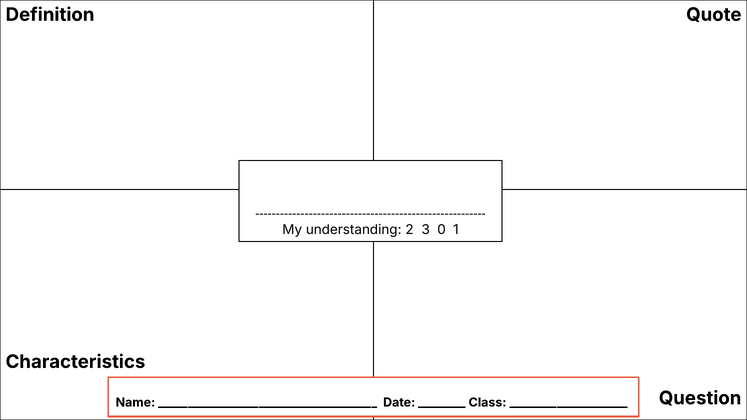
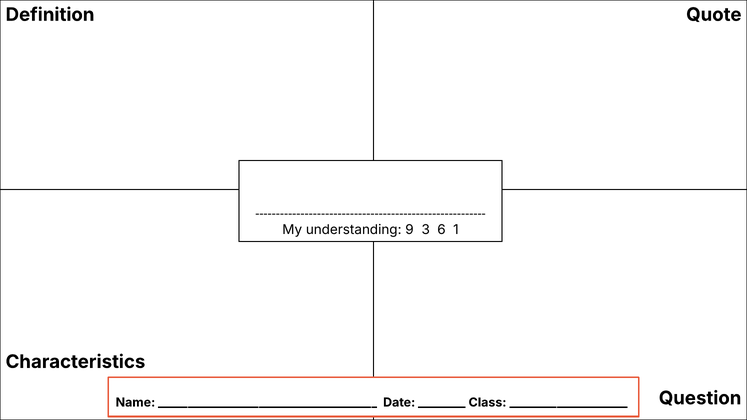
2: 2 -> 9 (410, 230)
0: 0 -> 6 (442, 230)
